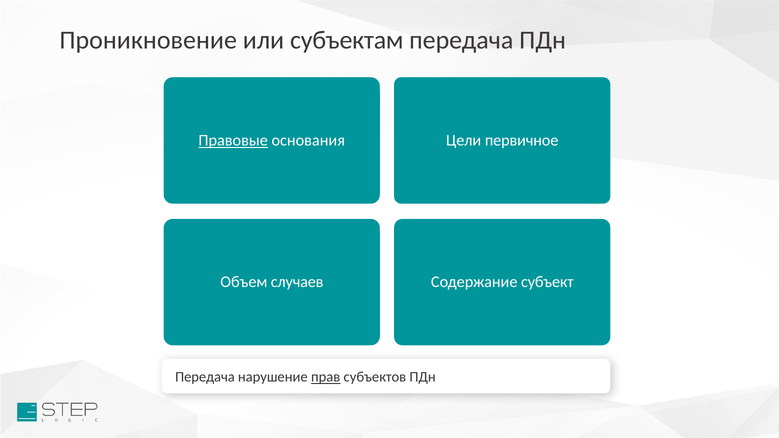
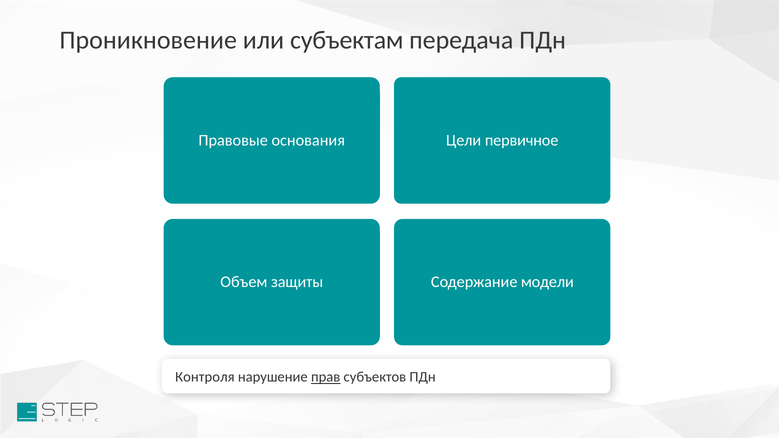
Правовые underline: present -> none (233, 140)
случаев: случаев -> защиты (297, 282)
субъект: субъект -> модели (547, 282)
Передача: Передача -> Контроля (205, 377)
